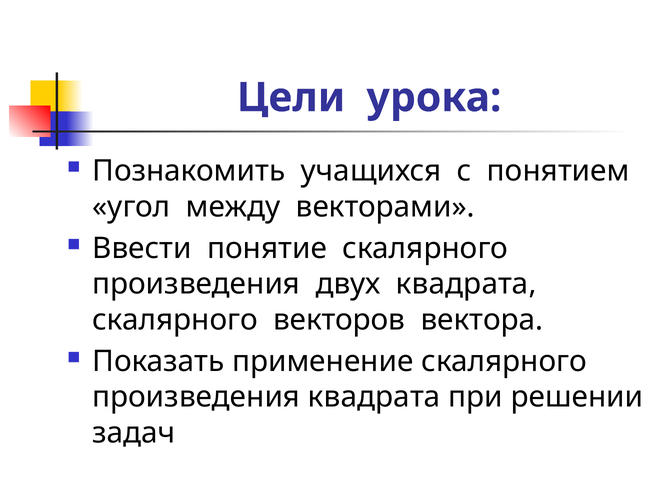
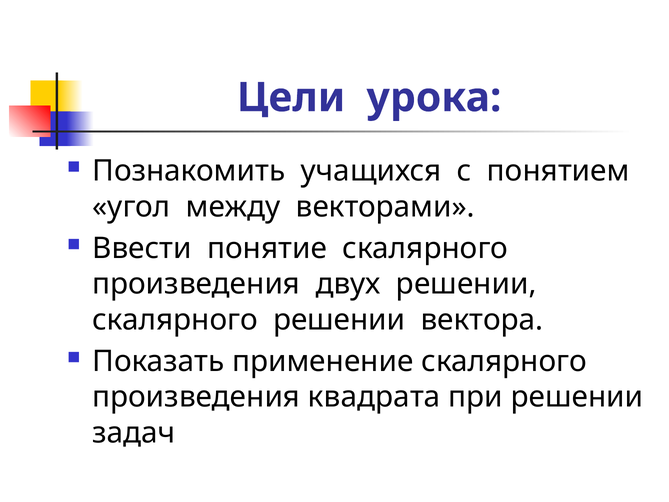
двух квадрата: квадрата -> решении (466, 284)
скалярного векторов: векторов -> решении (339, 320)
